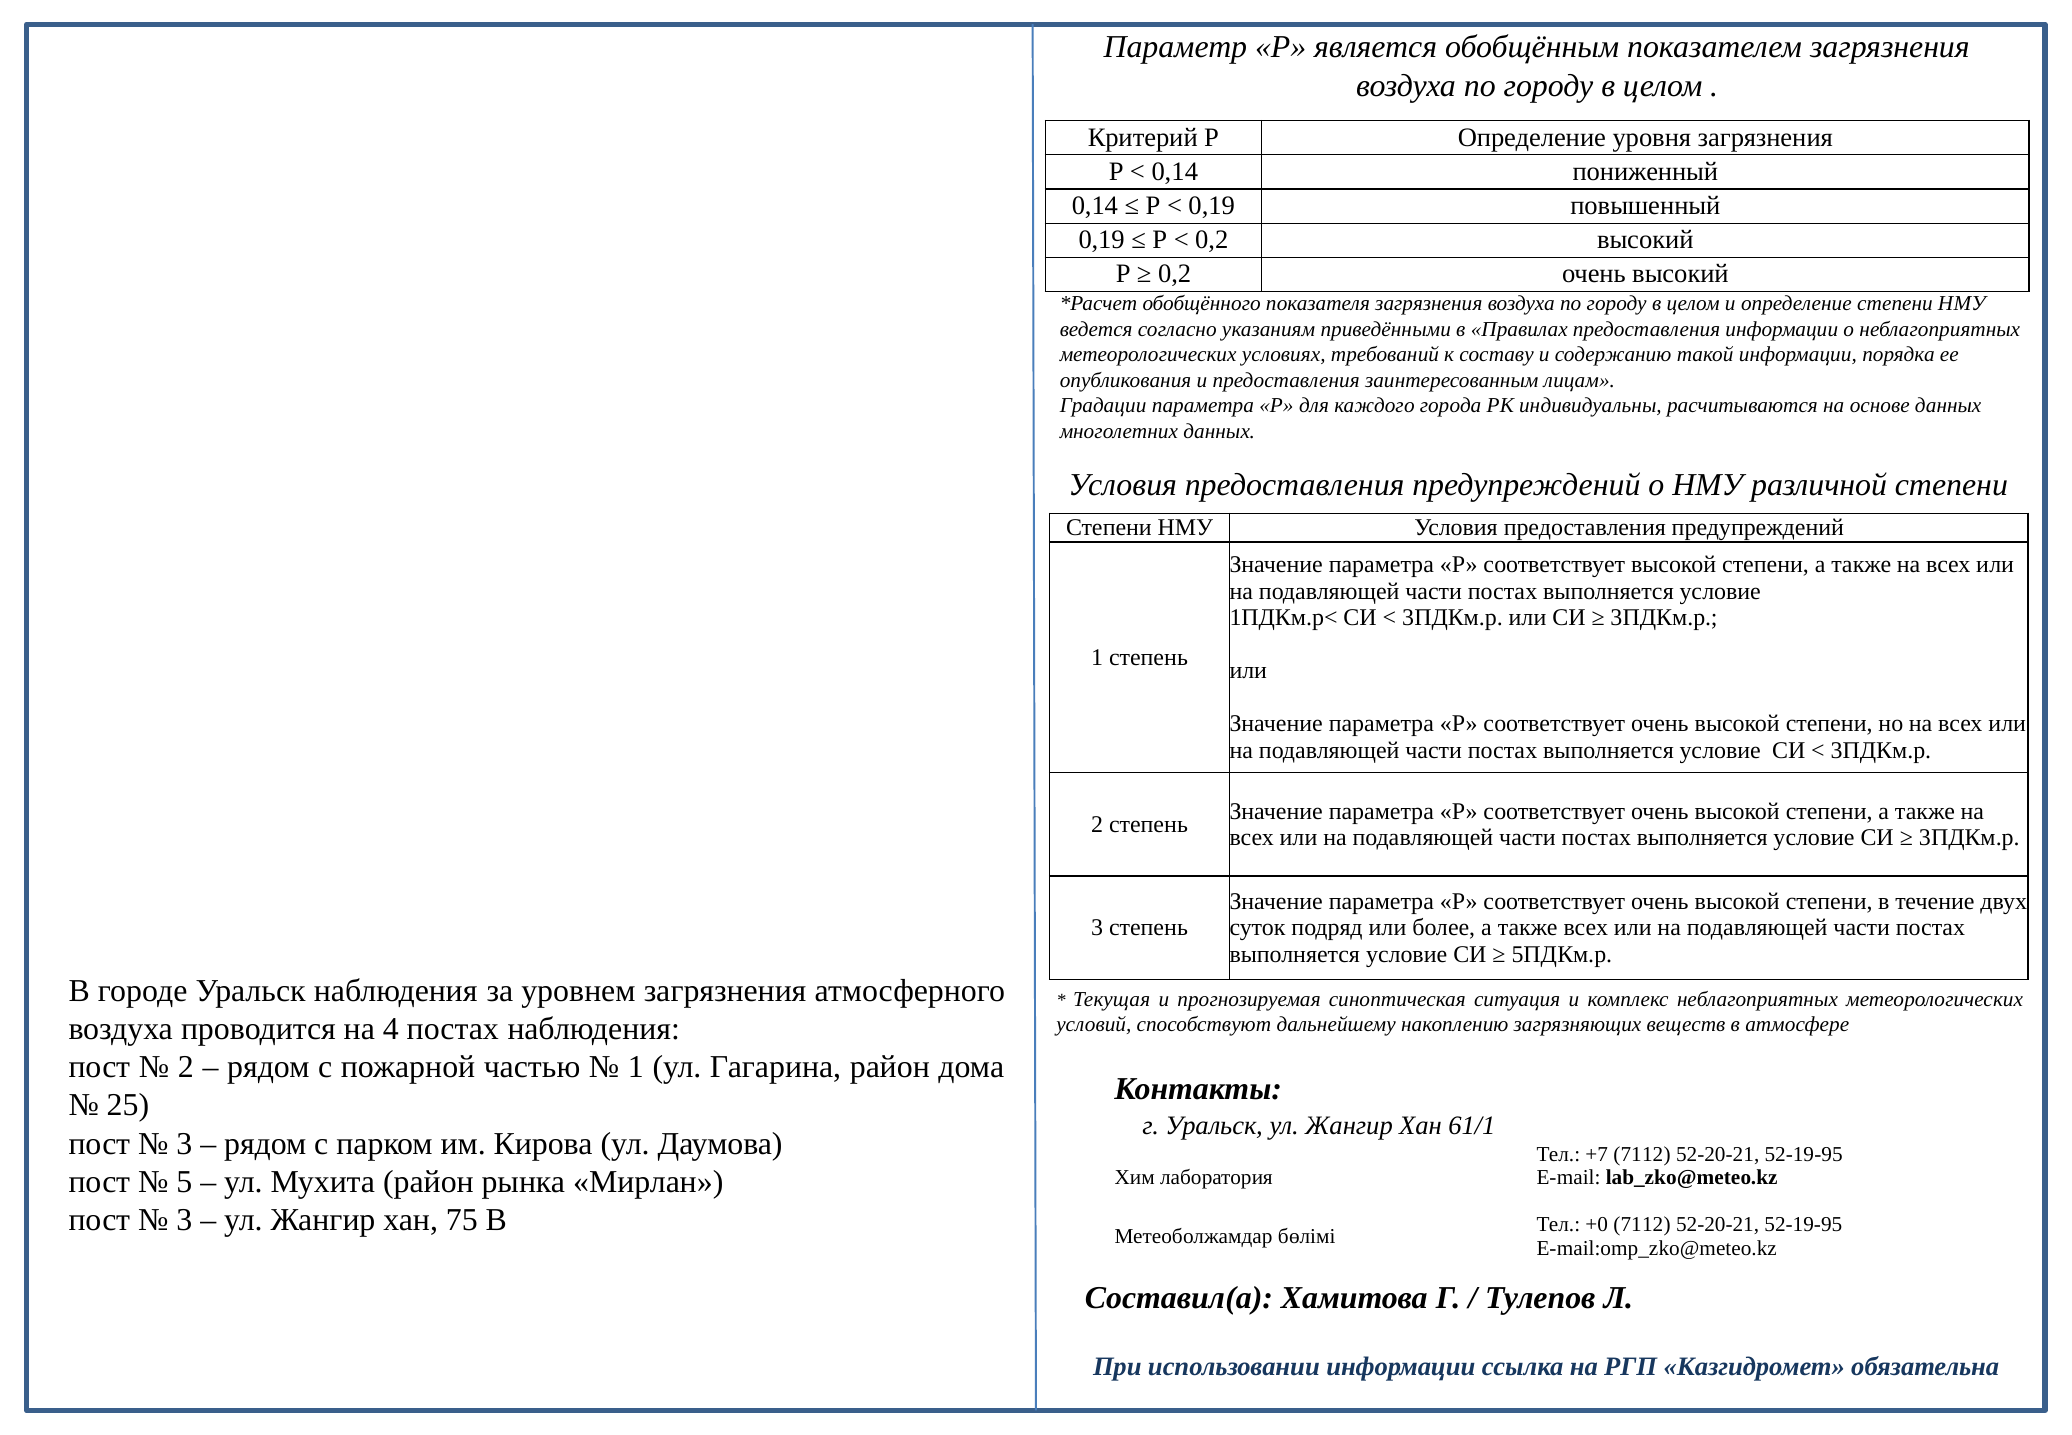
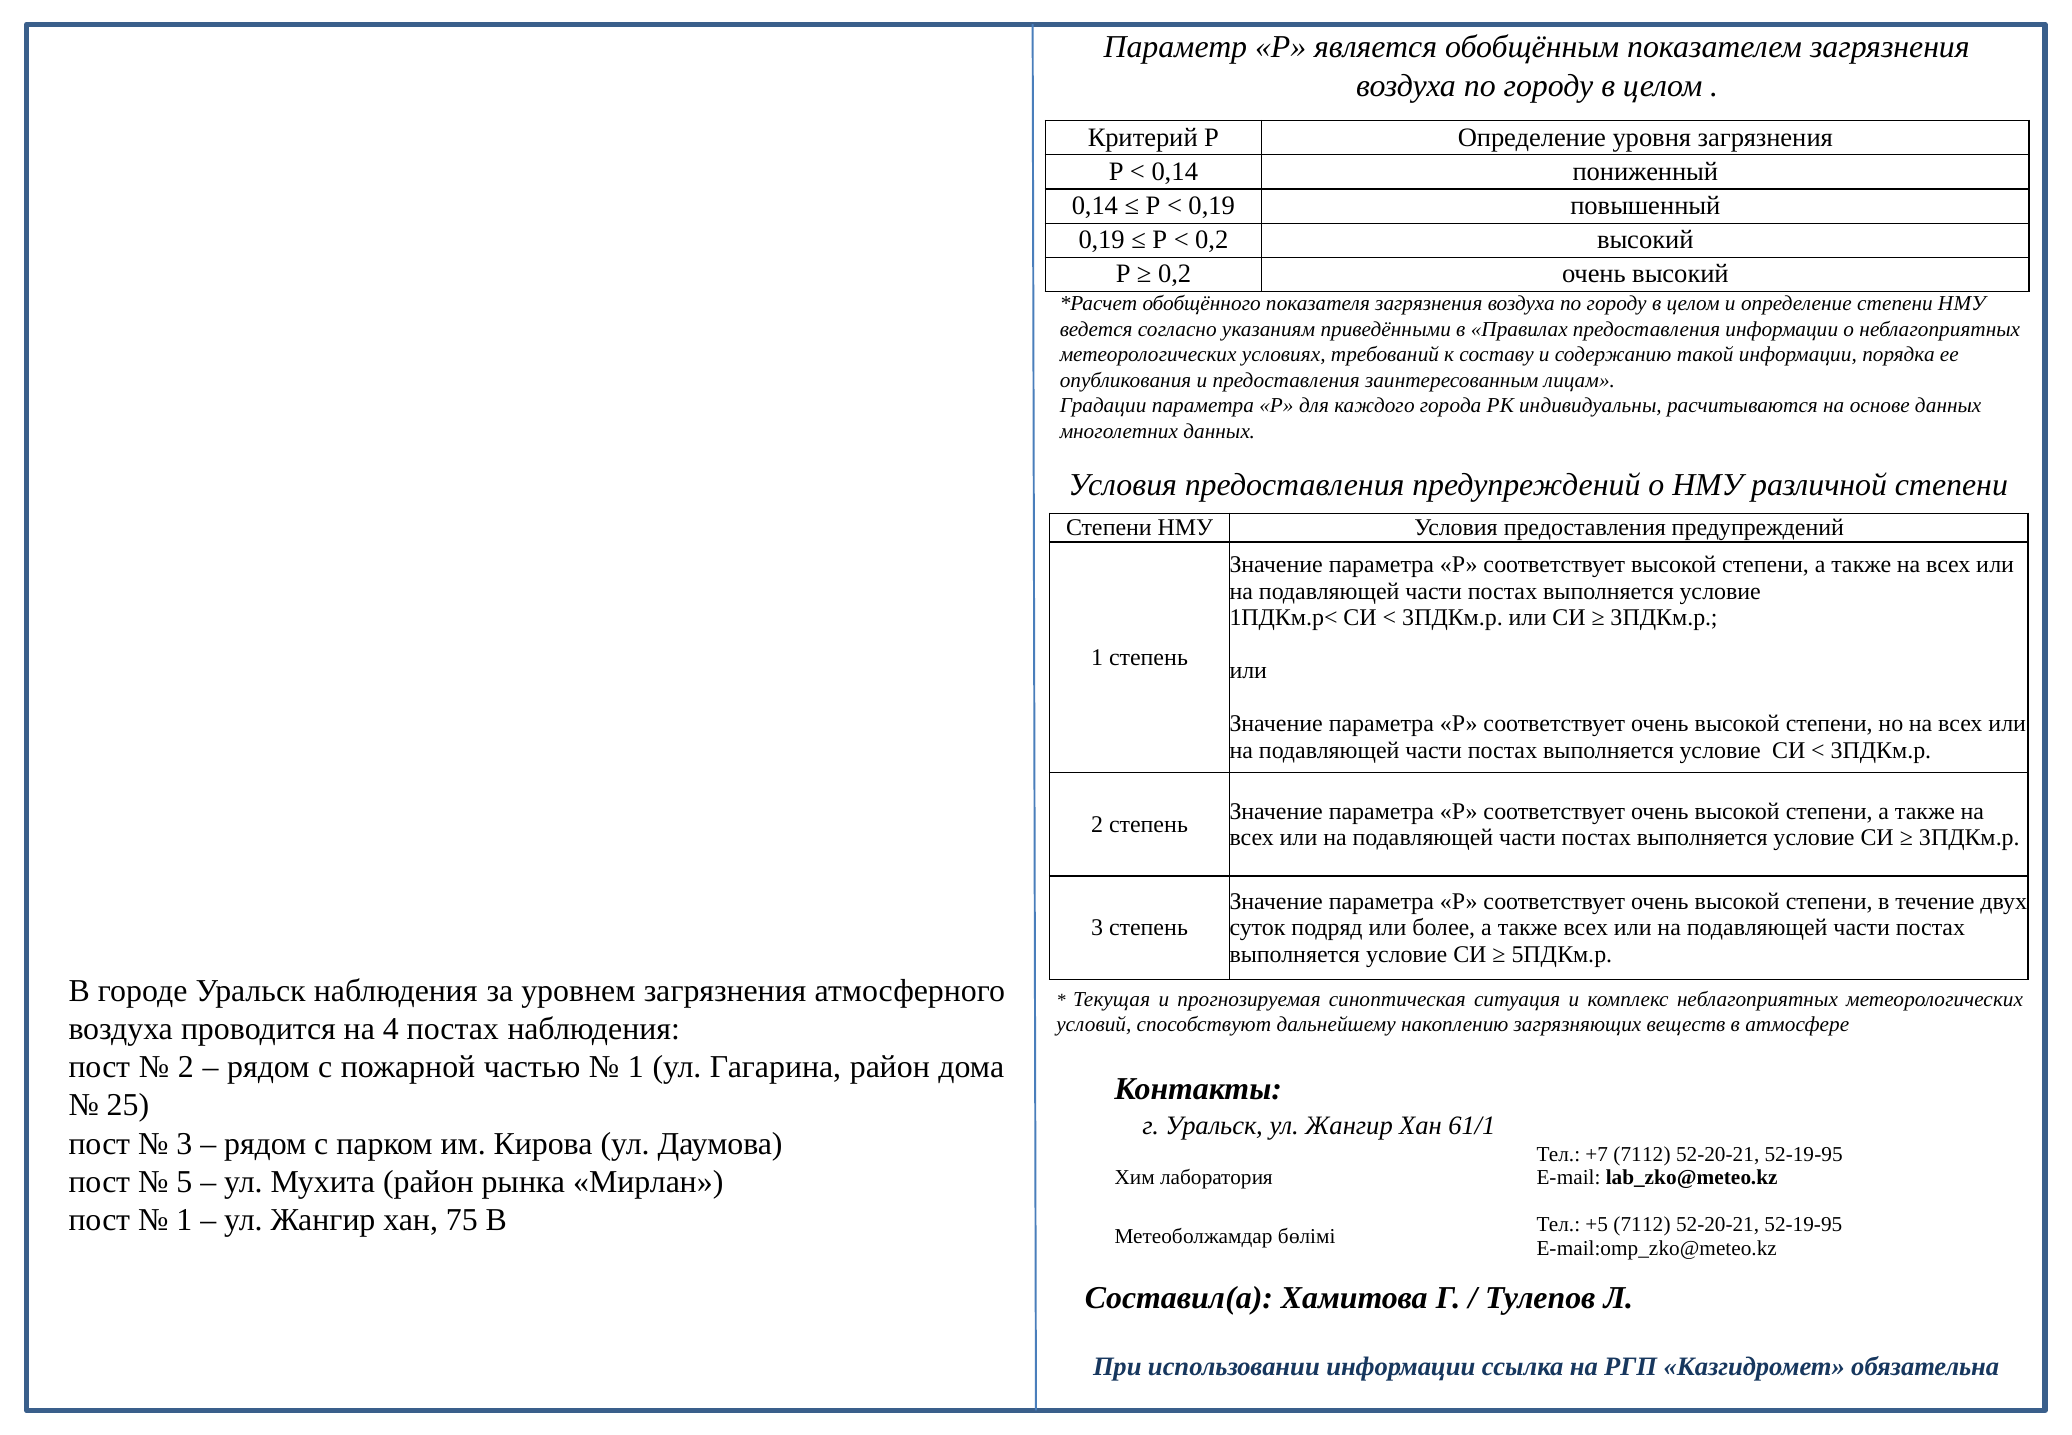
3: 3 -> 1 (184, 1220)
+0: +0 -> +5 (1597, 1224)
